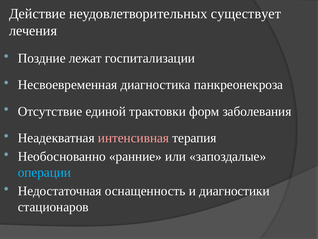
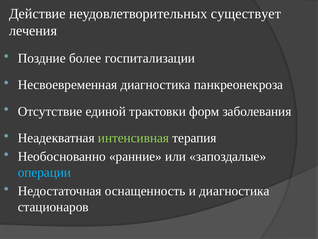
лежат: лежат -> более (85, 58)
интенсивная colour: pink -> light green (133, 138)
и диагностики: диагностики -> диагностика (234, 191)
